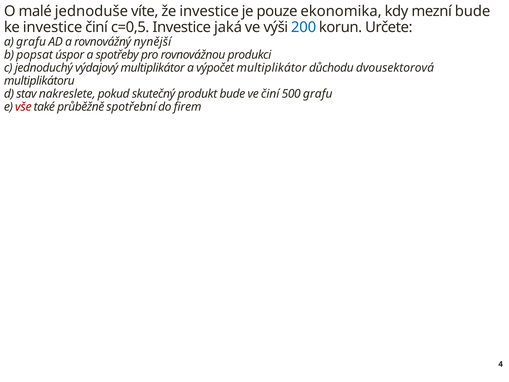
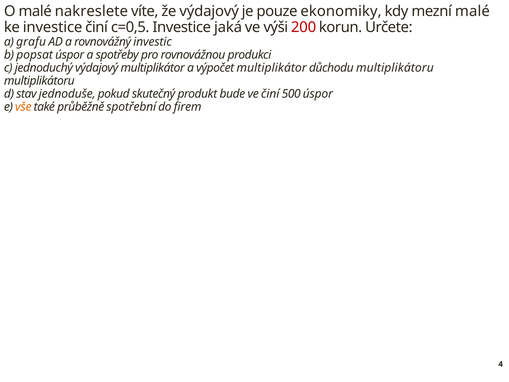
jednoduše: jednoduše -> nakreslete (91, 11)
že investice: investice -> výdajový (209, 11)
ekonomika: ekonomika -> ekonomiky (341, 11)
mezní bude: bude -> malé (472, 11)
200 colour: blue -> red (304, 27)
nynější: nynější -> investic (153, 42)
důchodu dvousektorová: dvousektorová -> multiplikátoru (395, 68)
nakreslete: nakreslete -> jednoduše (67, 94)
500 grafu: grafu -> úspor (318, 94)
vše colour: red -> orange (23, 107)
